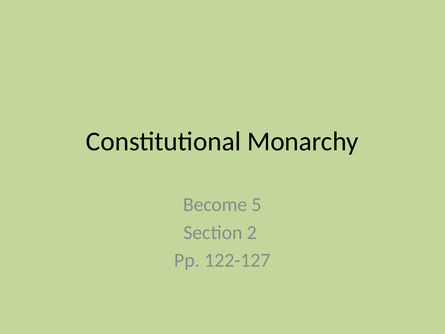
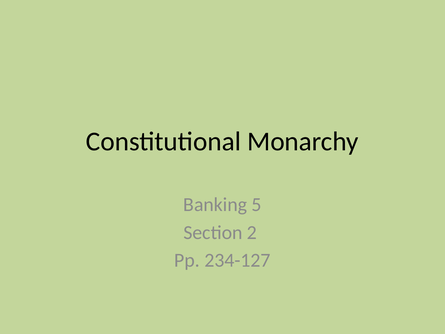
Become: Become -> Banking (215, 205)
122-127: 122-127 -> 234-127 (237, 260)
